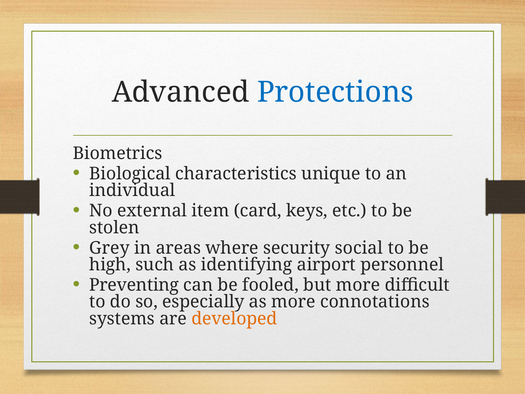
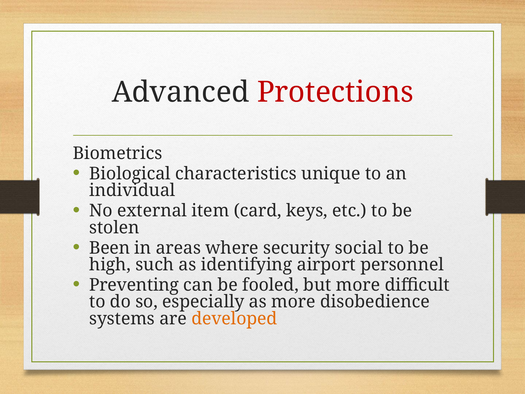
Protections colour: blue -> red (335, 92)
Grey: Grey -> Been (110, 248)
connotations: connotations -> disobedience (375, 302)
